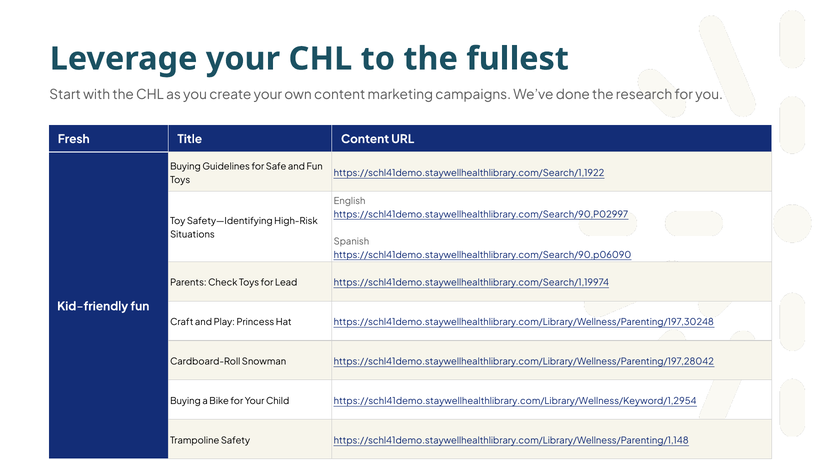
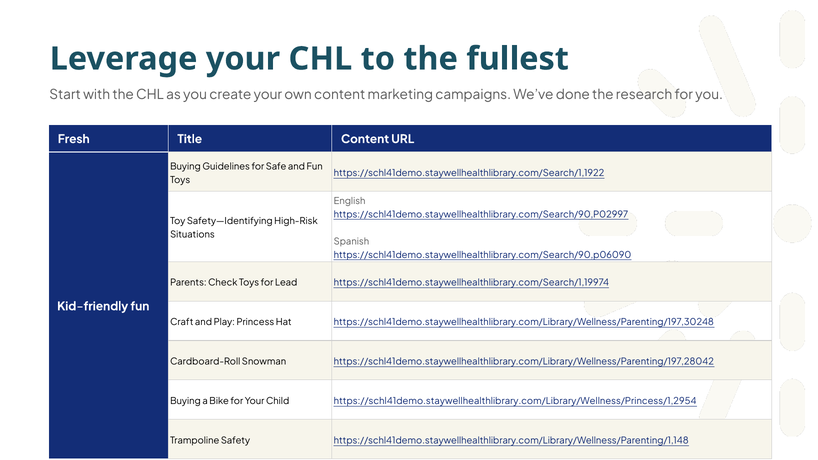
https://schl41demo.staywellhealthlibrary.com/Library/Wellness/Keyword/1,2954: https://schl41demo.staywellhealthlibrary.com/Library/Wellness/Keyword/1,2954 -> https://schl41demo.staywellhealthlibrary.com/Library/Wellness/Princess/1,2954 (515, 401)
